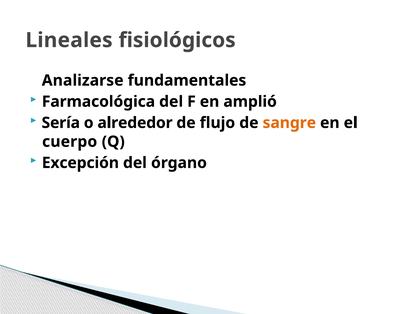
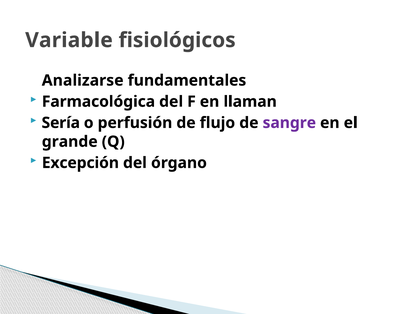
Lineales: Lineales -> Variable (69, 40)
amplió: amplió -> llaman (250, 101)
alrededor: alrededor -> perfusión (135, 123)
sangre colour: orange -> purple (289, 123)
cuerpo: cuerpo -> grande (70, 141)
